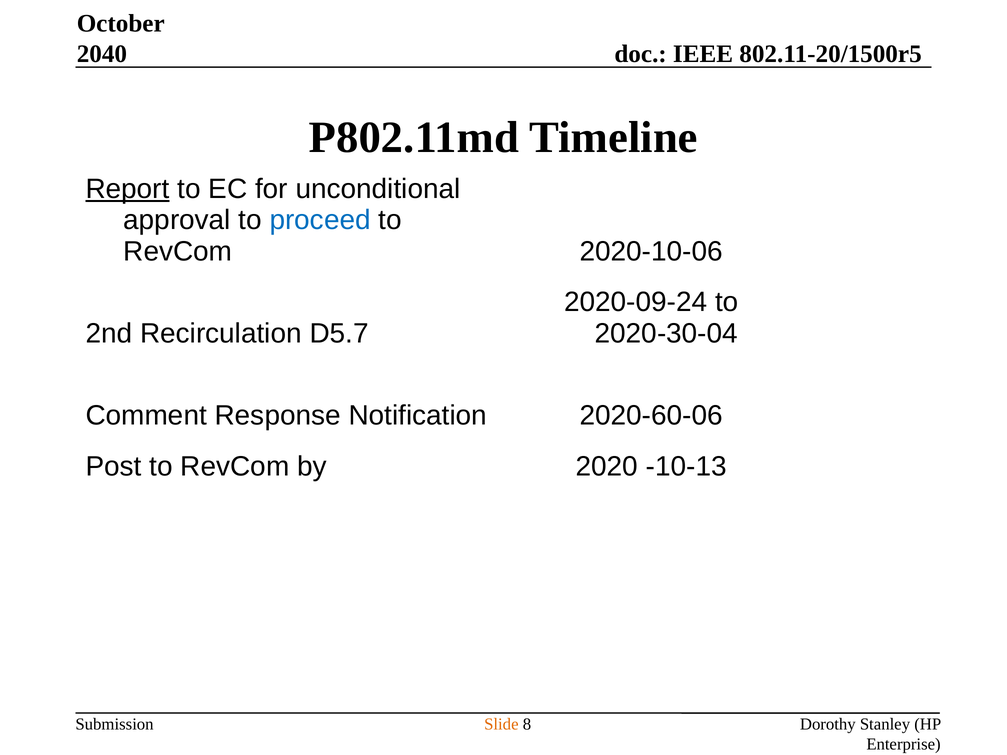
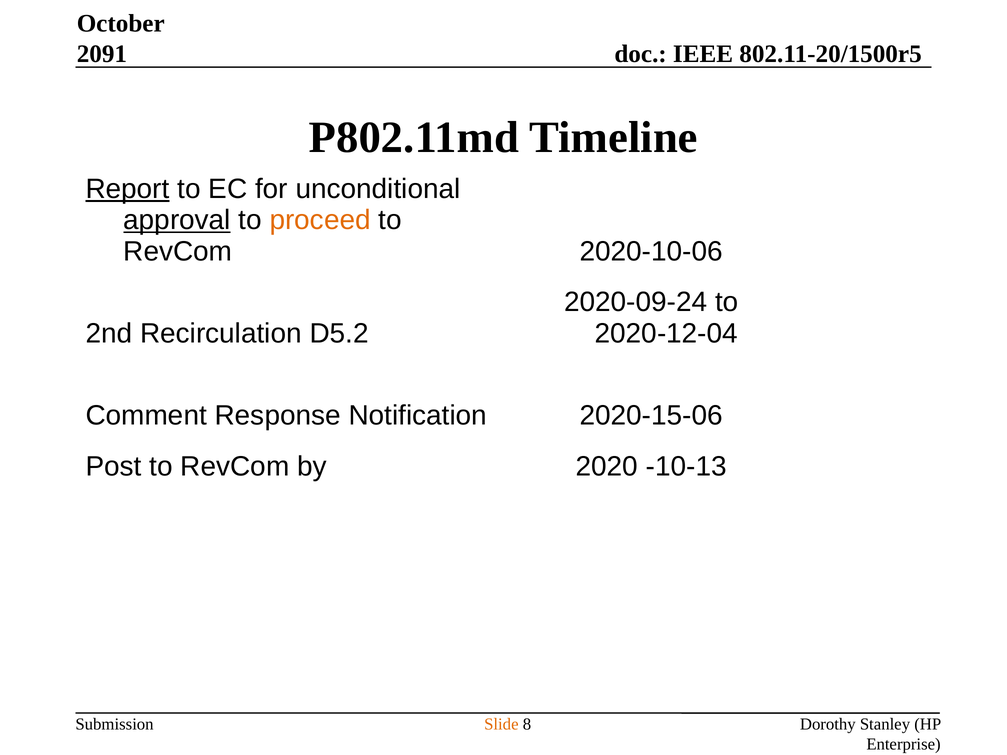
2040: 2040 -> 2091 (102, 54)
approval underline: none -> present (177, 220)
proceed colour: blue -> orange (320, 220)
D5.7: D5.7 -> D5.2 (339, 334)
2020-30-04: 2020-30-04 -> 2020-12-04 (666, 334)
2020-60-06: 2020-60-06 -> 2020-15-06 (651, 416)
